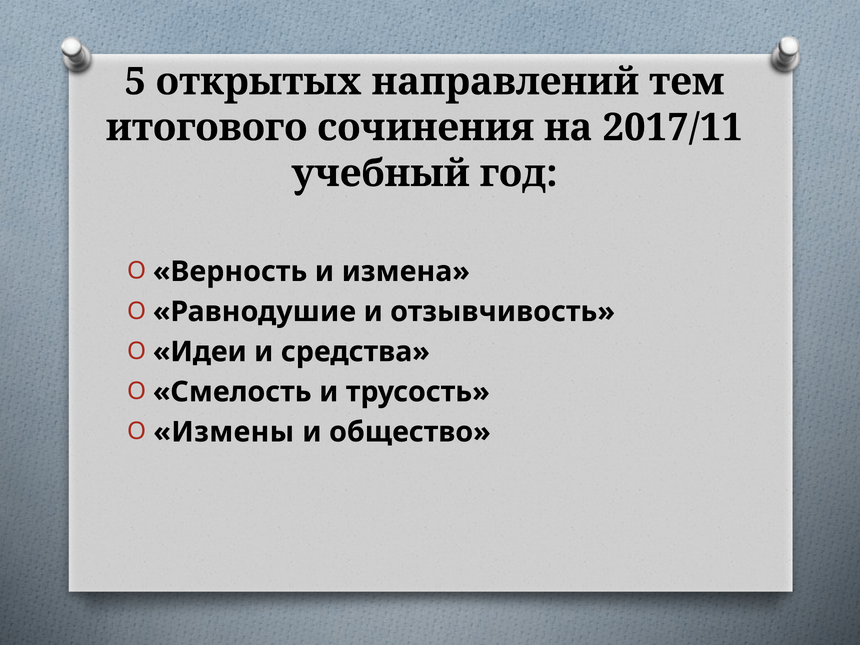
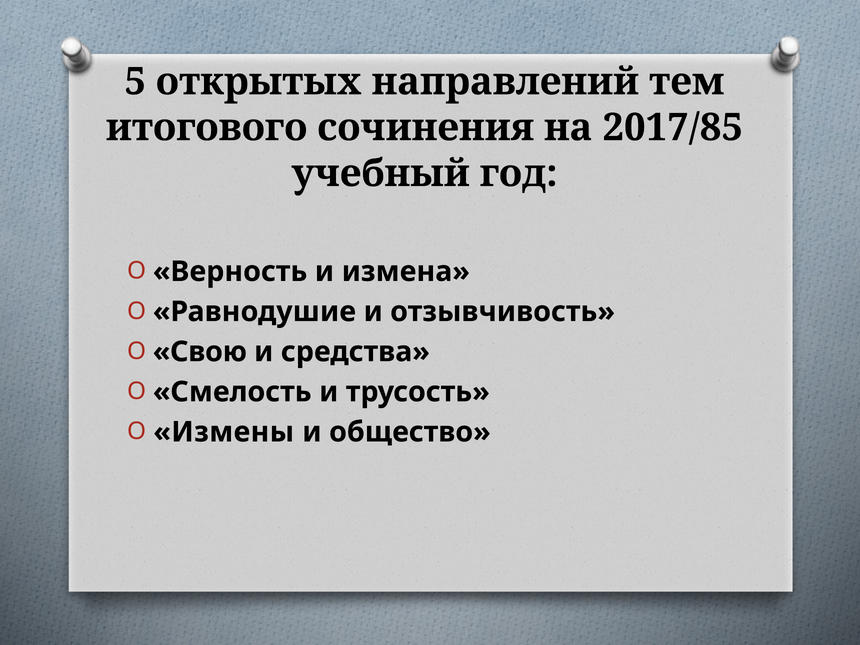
2017/11: 2017/11 -> 2017/85 (673, 128)
Идеи: Идеи -> Свою (200, 352)
